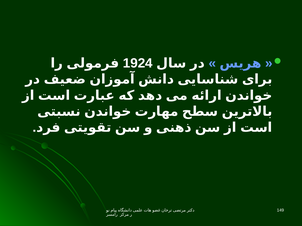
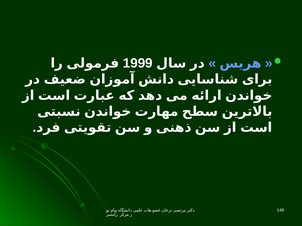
1924: 1924 -> 1999 (138, 63)
